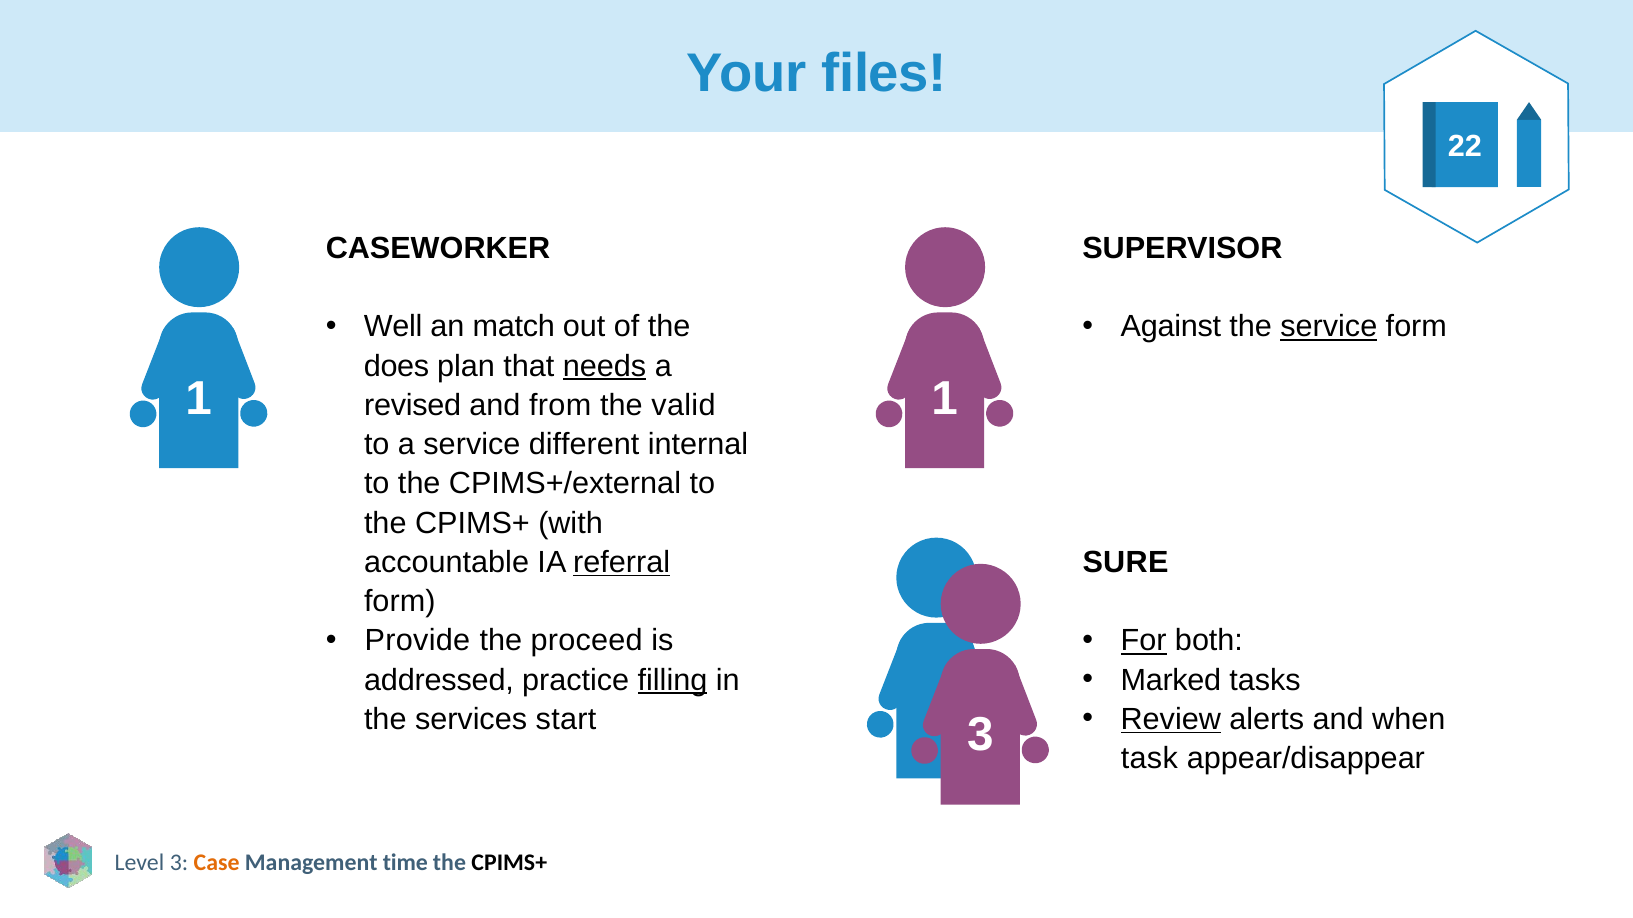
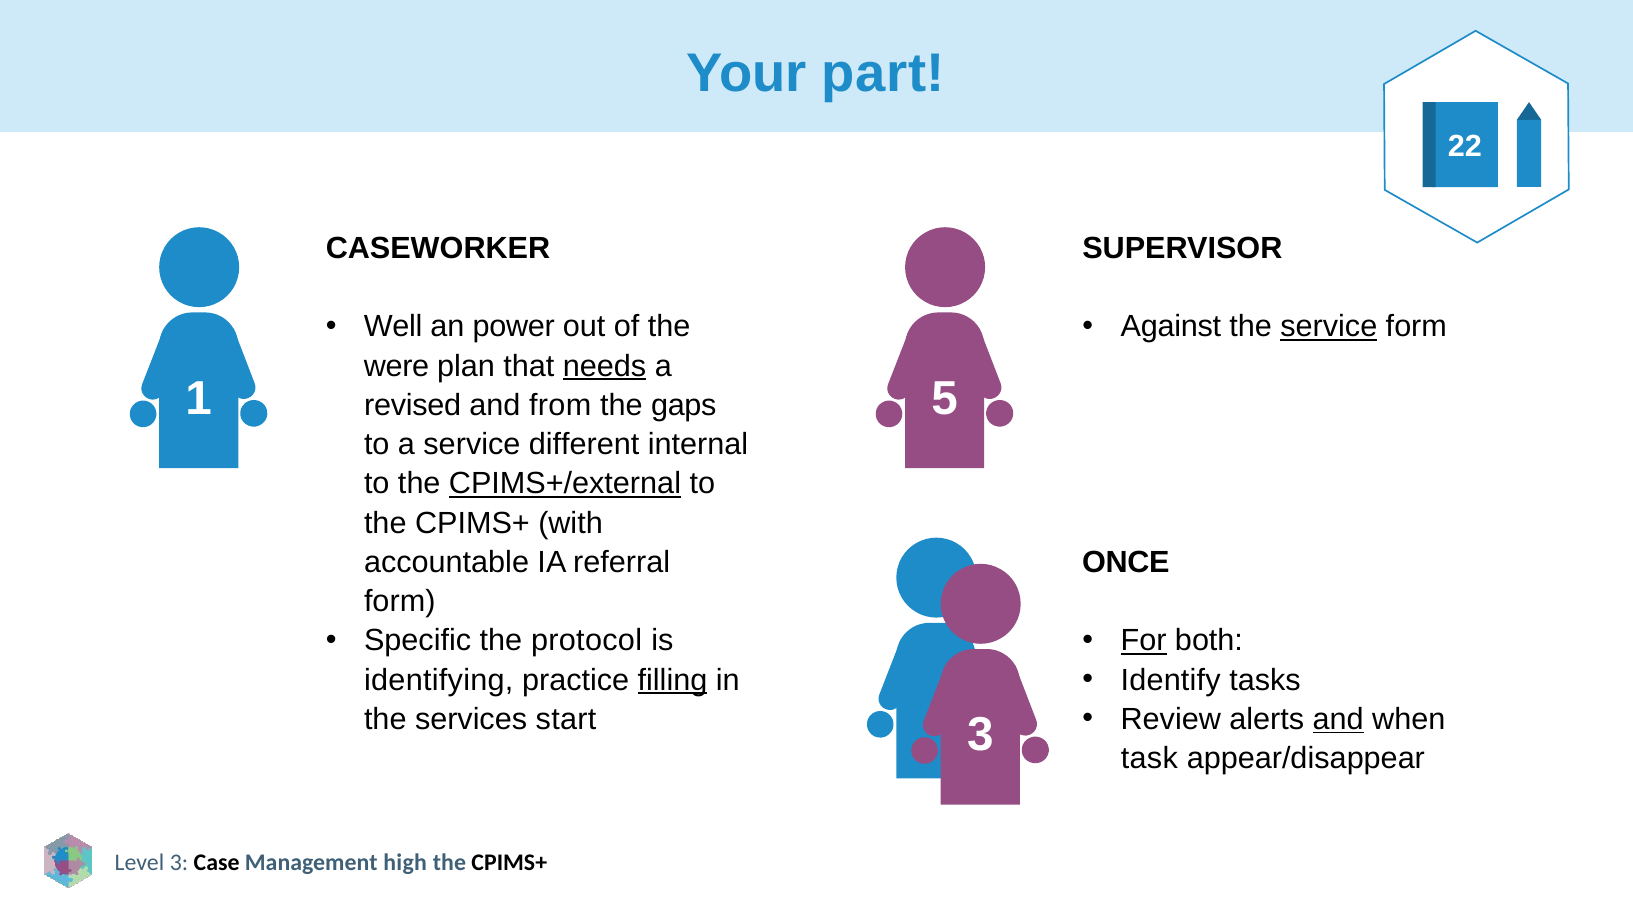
files: files -> part (883, 74)
match: match -> power (514, 327)
does: does -> were (397, 366)
1 1: 1 -> 5 (945, 399)
valid: valid -> gaps (684, 405)
CPIMS+/external underline: none -> present (565, 484)
referral underline: present -> none (622, 563)
SURE: SURE -> ONCE (1126, 563)
Provide: Provide -> Specific (418, 641)
proceed: proceed -> protocol (587, 641)
Marked: Marked -> Identify (1171, 681)
addressed: addressed -> identifying (439, 681)
Review underline: present -> none (1171, 720)
and underline: none -> present (1338, 720)
Case colour: orange -> black (217, 863)
time: time -> high (405, 863)
